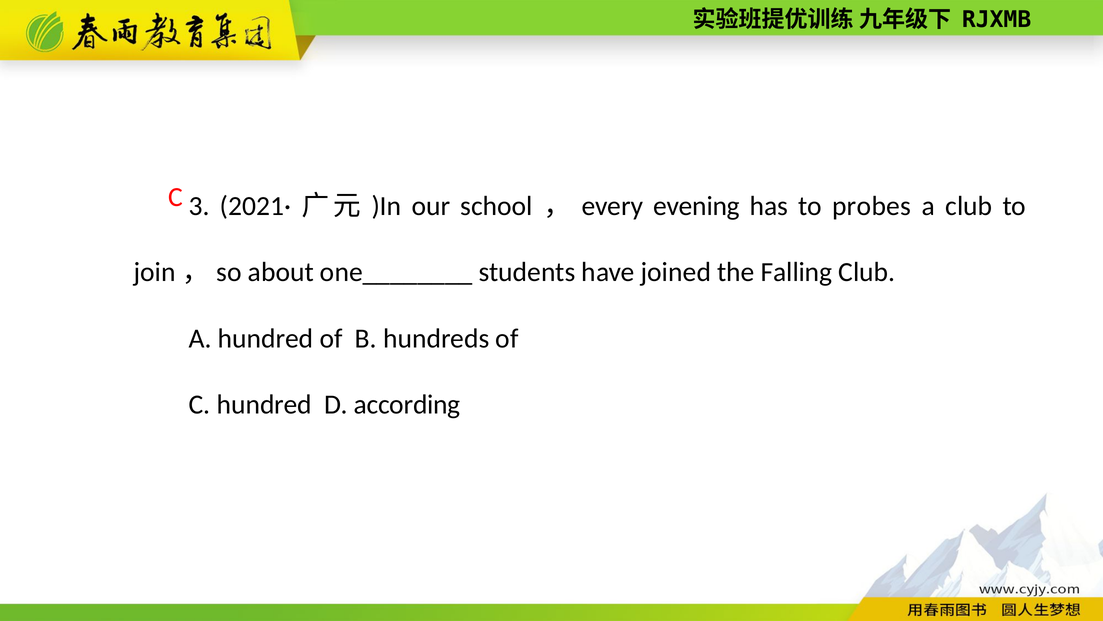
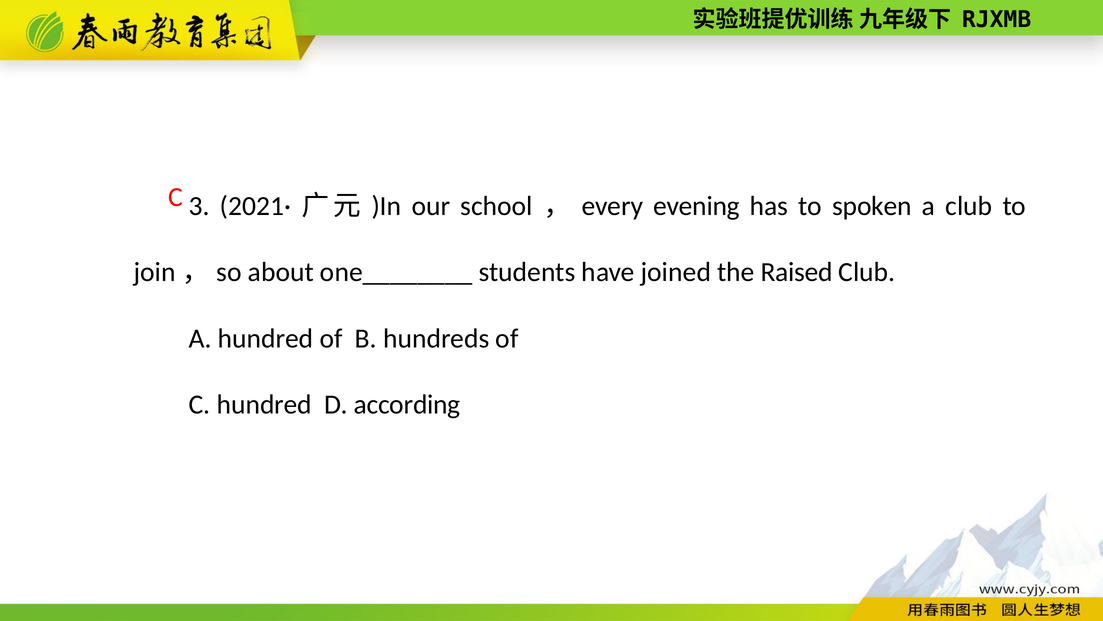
probes: probes -> spoken (872, 206)
Falling: Falling -> Raised (797, 272)
